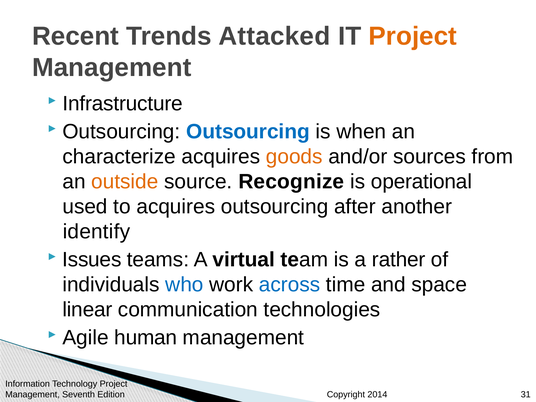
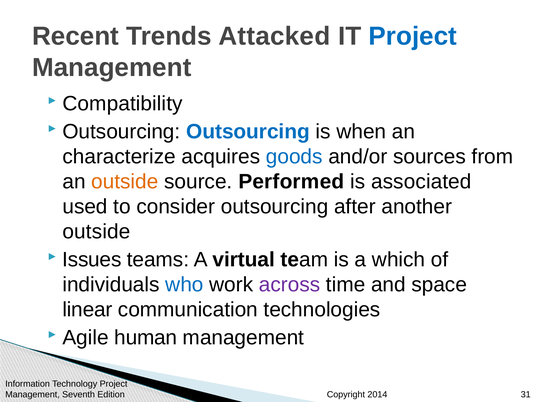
Project colour: orange -> blue (413, 36)
Infrastructure: Infrastructure -> Compatibility (123, 103)
goods colour: orange -> blue (294, 156)
Recognize: Recognize -> Performed (291, 182)
operational: operational -> associated (421, 182)
to acquires: acquires -> consider (176, 207)
identify: identify -> outside (97, 232)
rather: rather -> which (399, 260)
across colour: blue -> purple (290, 285)
